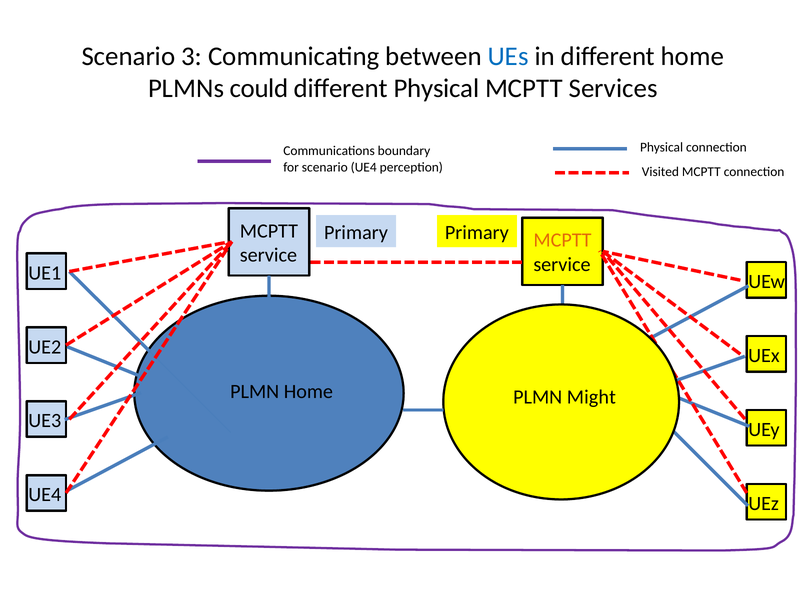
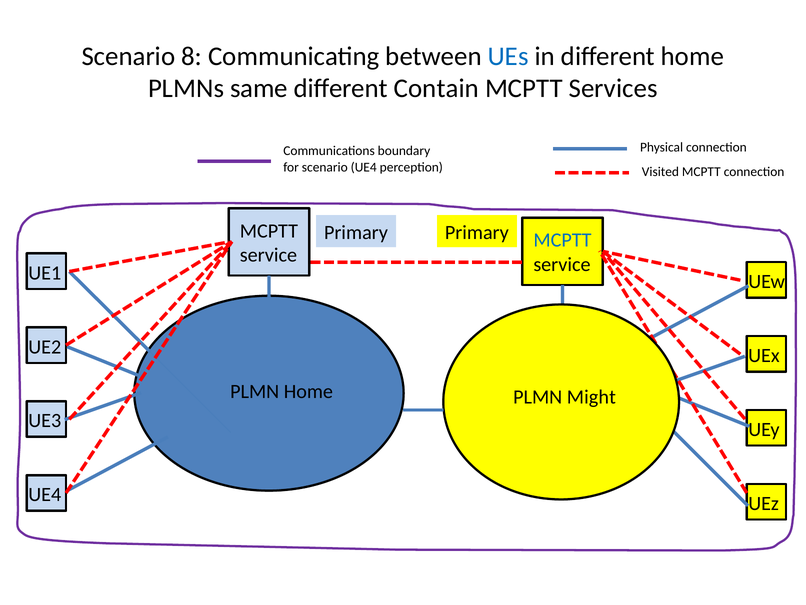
3: 3 -> 8 (192, 56)
could: could -> same (259, 89)
different Physical: Physical -> Contain (436, 89)
MCPTT colour: orange -> blue (562, 240)
